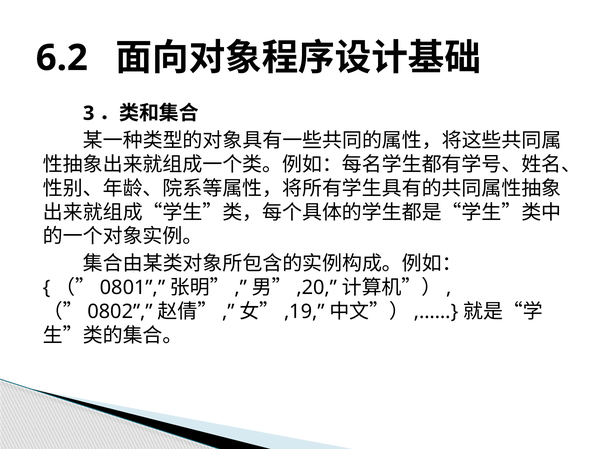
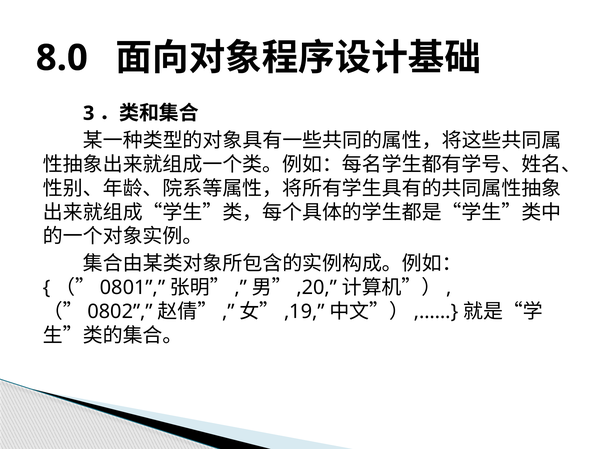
6.2: 6.2 -> 8.0 (62, 58)
